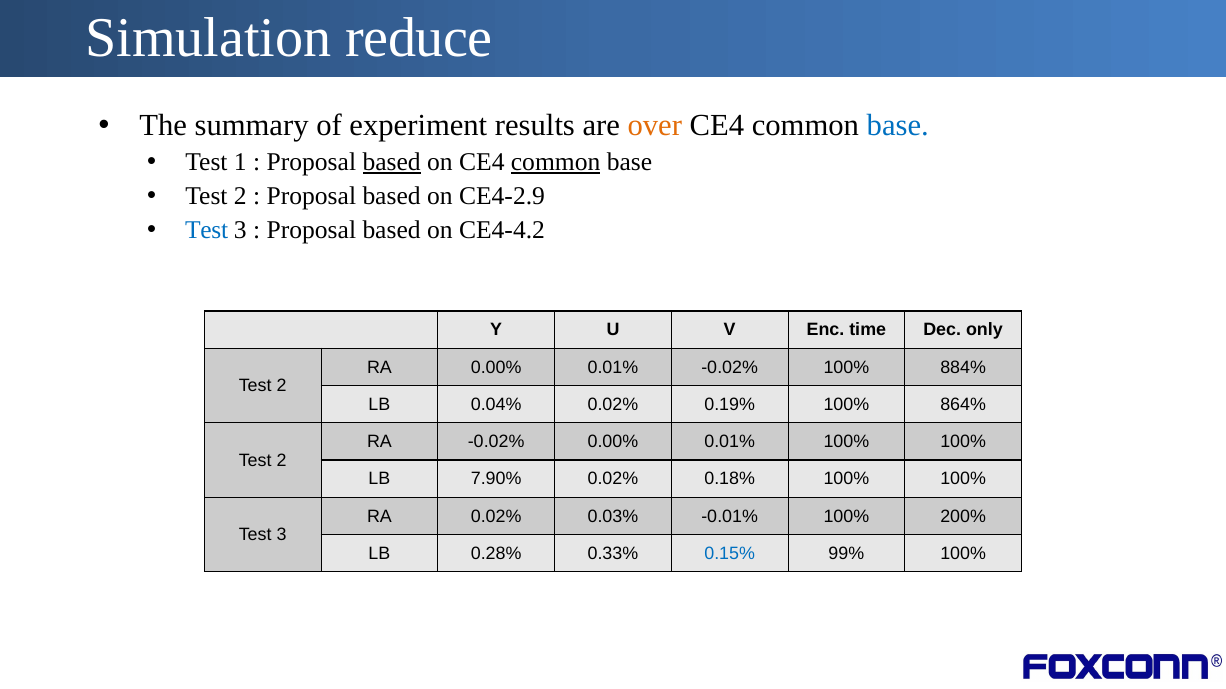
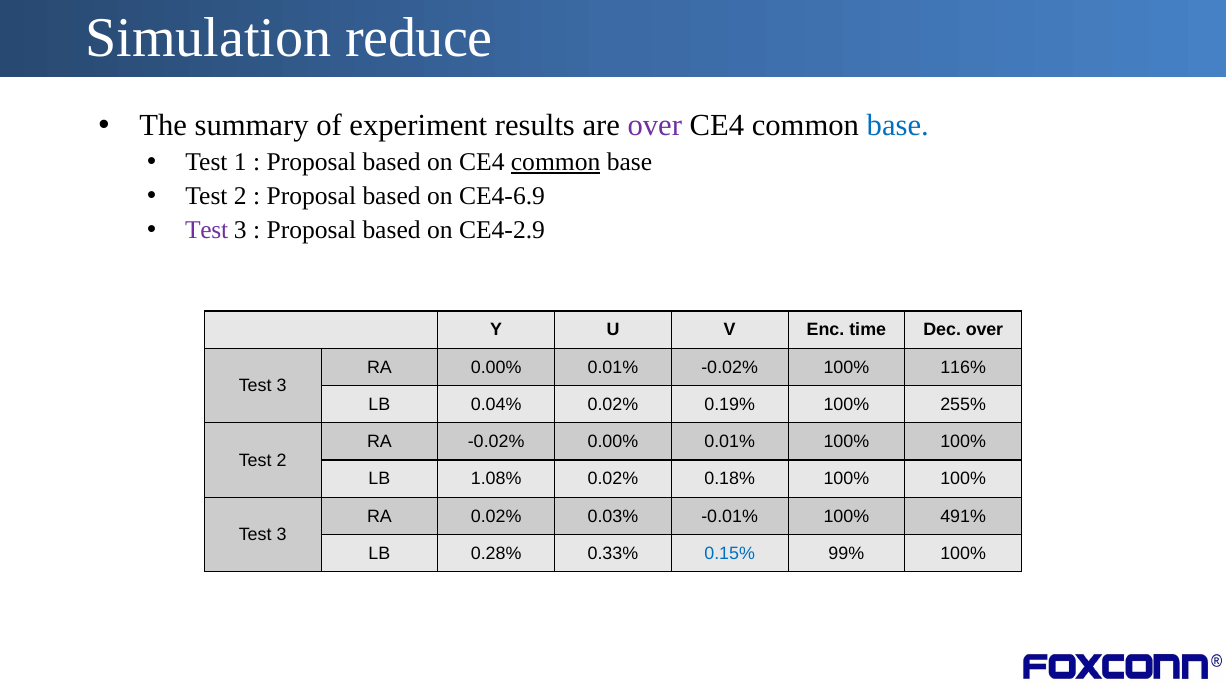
over colour: orange -> purple (655, 126)
based underline: present -> none (392, 162)
CE4-2.9: CE4-2.9 -> CE4-6.9 (502, 196)
Test colour: blue -> purple (207, 230)
CE4-4.2: CE4-4.2 -> CE4-2.9 (502, 230)
Dec only: only -> over (985, 330)
884%: 884% -> 116% (963, 368)
2: 2 -> 3 (282, 386)
864%: 864% -> 255% (963, 405)
7.90%: 7.90% -> 1.08% (496, 479)
200%: 200% -> 491% (963, 517)
